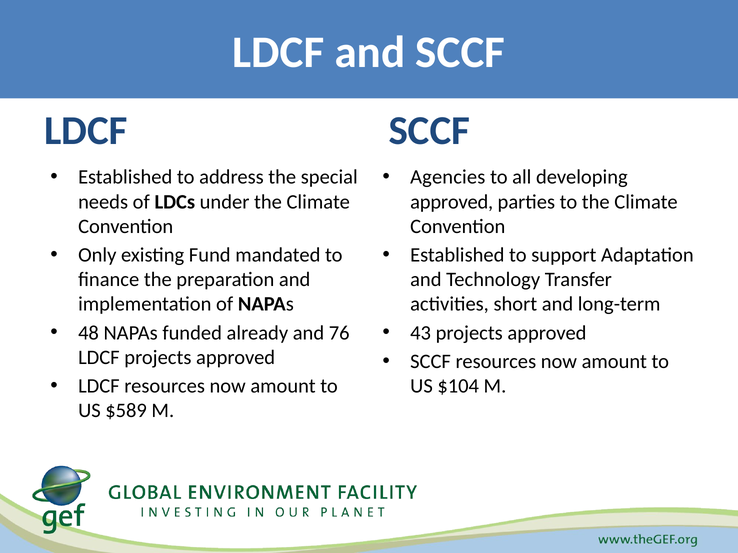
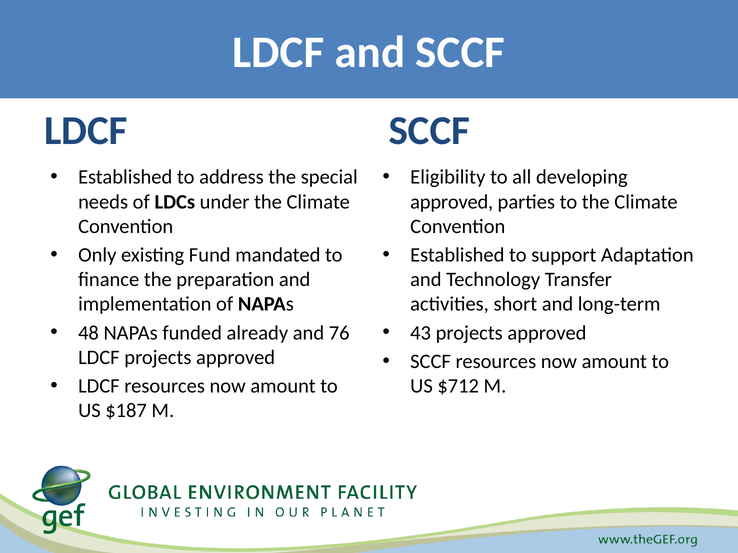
Agencies: Agencies -> Eligibility (448, 177)
$104: $104 -> $712 (458, 386)
$589: $589 -> $187 (126, 411)
